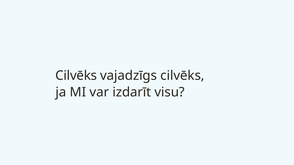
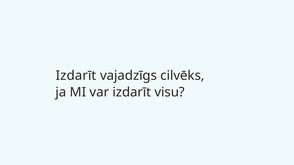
Cilvēks: Cilvēks -> Izdarīt (76, 76)
